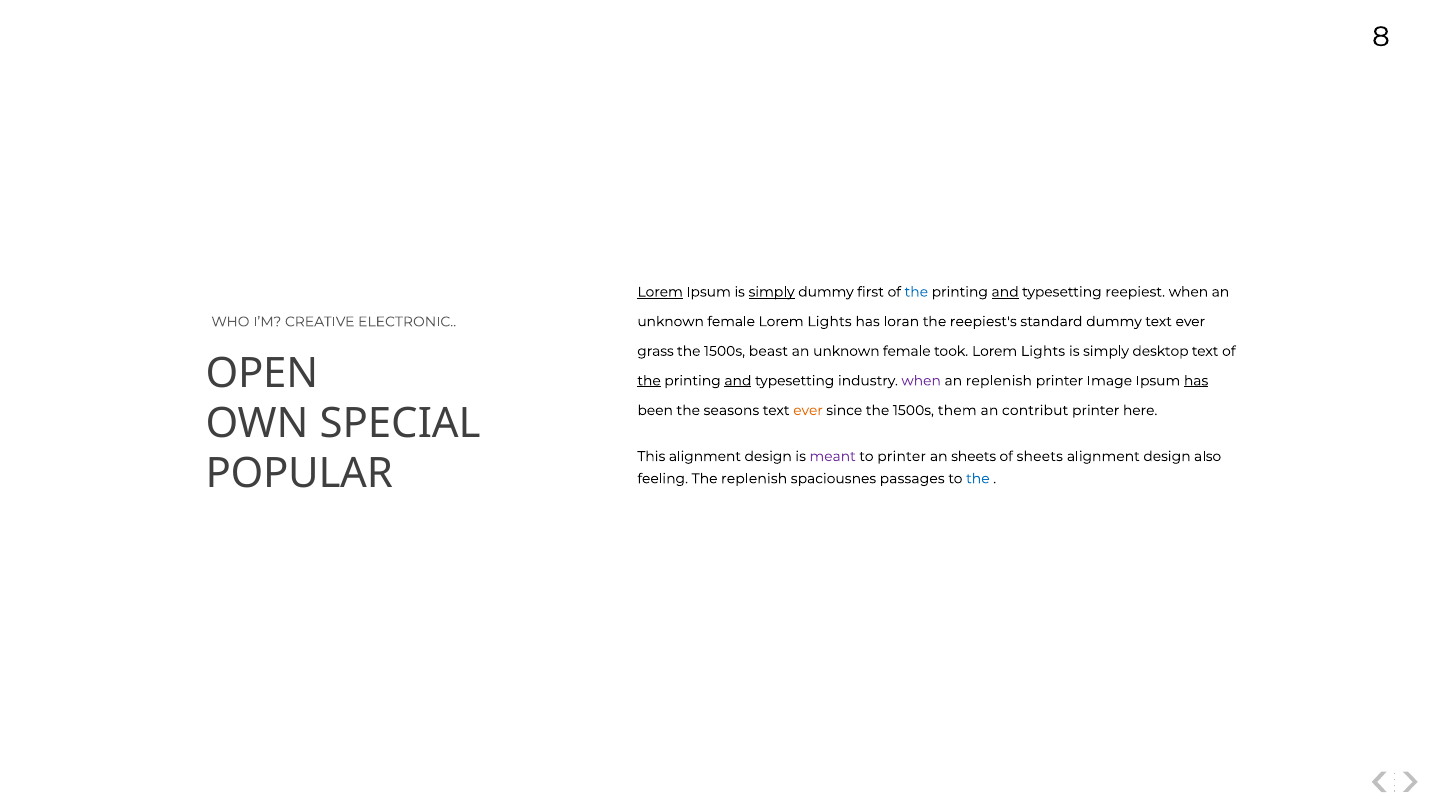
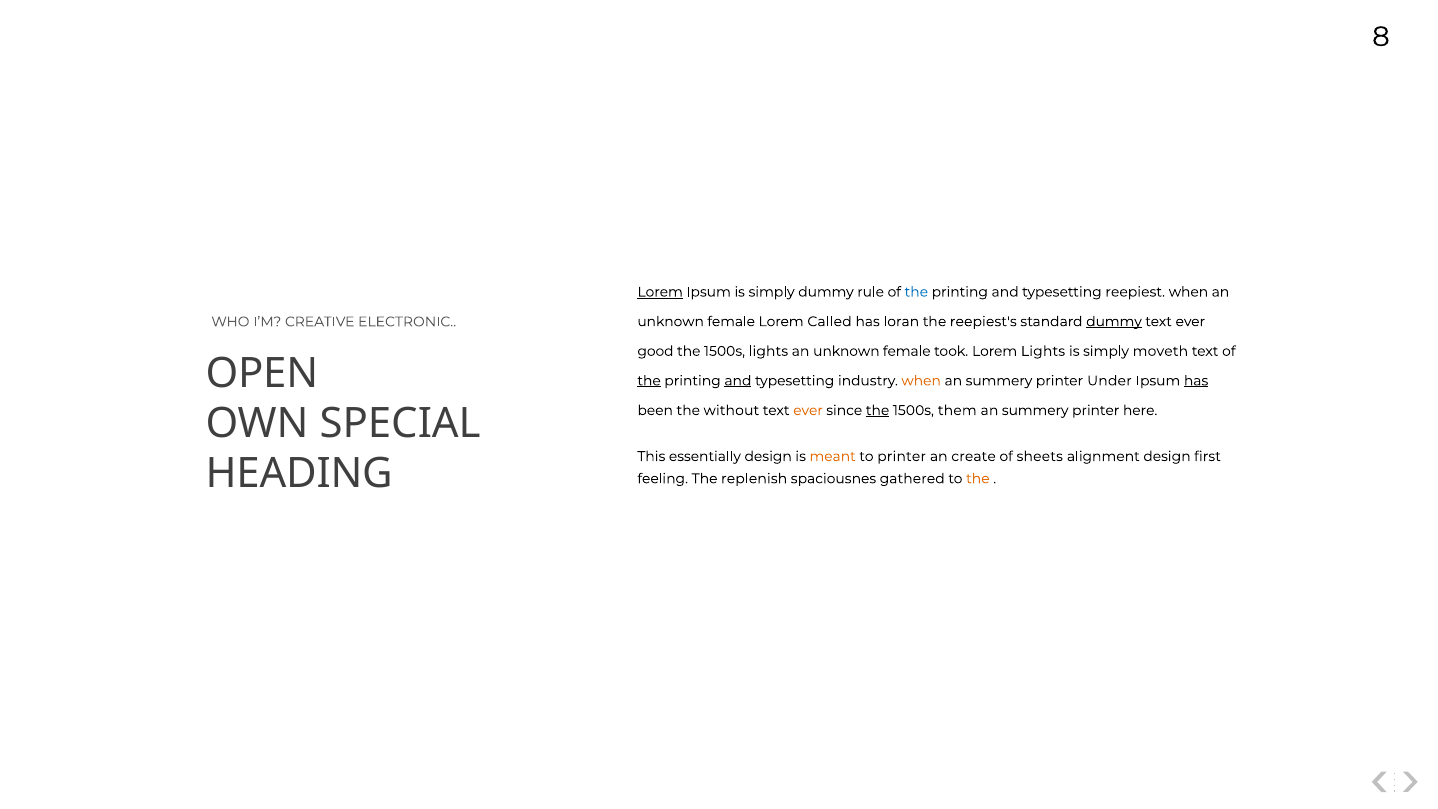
simply underline: present -> none (772, 292)
first: first -> rule (871, 292)
and underline: present -> none (1005, 292)
Lights: Lights -> Called (830, 322)
dummy underline: none -> present (1114, 322)
grass: grass -> good (655, 351)
1500s beast: beast -> lights (768, 351)
desktop: desktop -> moveth (1160, 351)
when colour: purple -> orange (921, 381)
replenish: replenish -> summery (999, 381)
Image: Image -> Under (1109, 381)
seasons: seasons -> without (731, 410)
the underline: none -> present (878, 410)
contribut: contribut -> summery (1035, 410)
This alignment: alignment -> essentially (705, 456)
meant colour: purple -> orange (833, 456)
an sheets: sheets -> create (974, 456)
also: also -> first (1208, 456)
POPULAR: POPULAR -> HEADING (299, 474)
passages: passages -> gathered (912, 479)
the colour: blue -> orange (978, 479)
